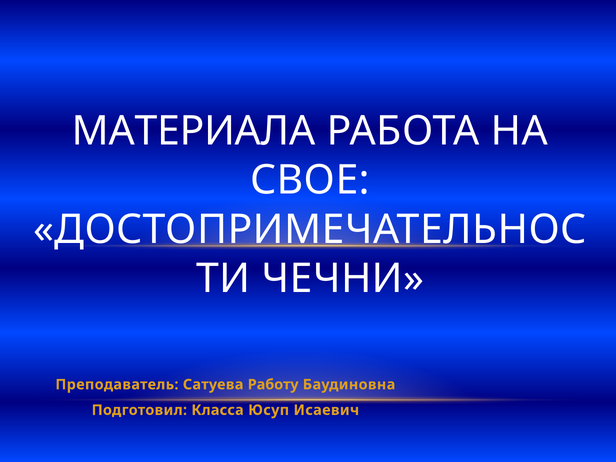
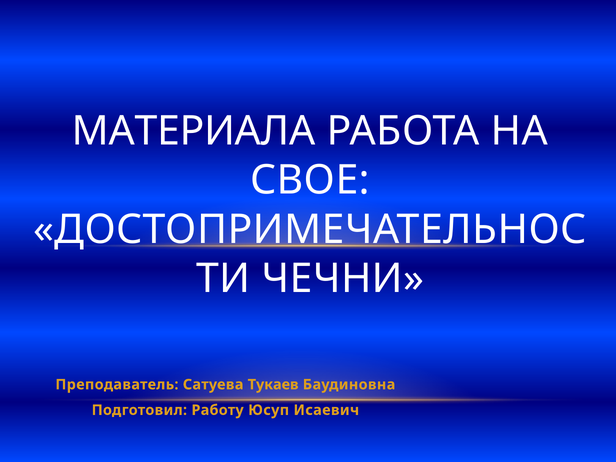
Работу: Работу -> Тукаев (273, 385)
Класса: Класса -> Работу (218, 410)
